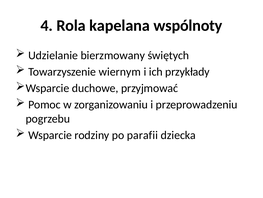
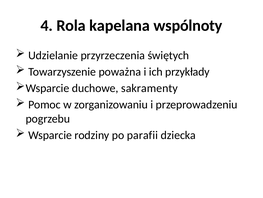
bierzmowany: bierzmowany -> przyrzeczenia (113, 55)
wiernym: wiernym -> poważna (120, 72)
przyjmować: przyjmować -> sakramenty (149, 88)
